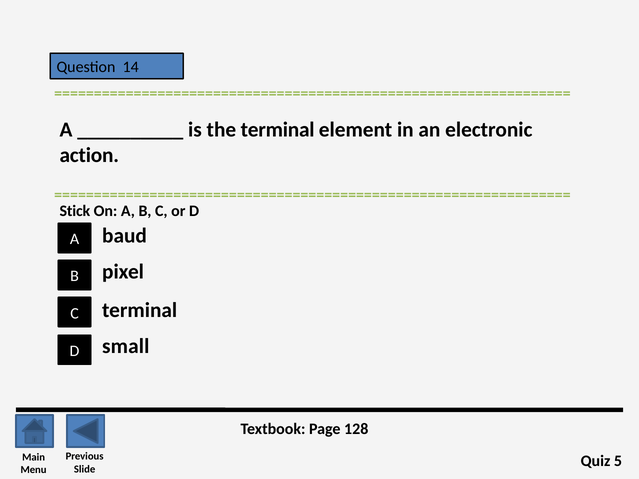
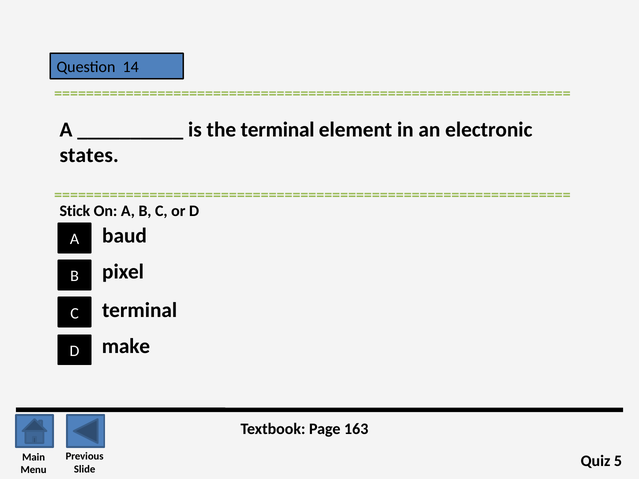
action: action -> states (89, 155)
small: small -> make (126, 346)
128: 128 -> 163 (356, 429)
